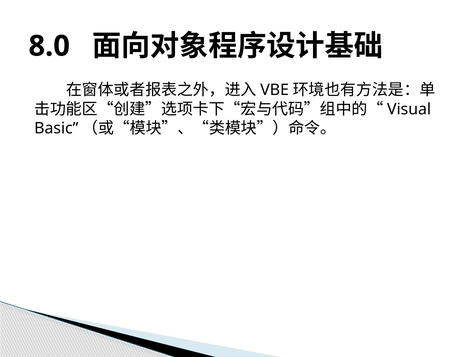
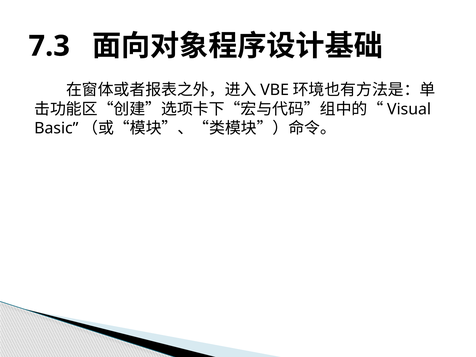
8.0: 8.0 -> 7.3 (49, 46)
